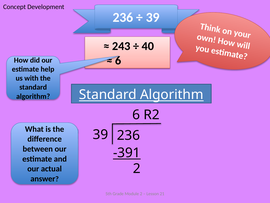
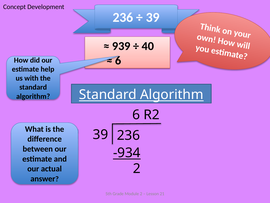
243: 243 -> 939 (121, 46)
-391: -391 -> -934 (127, 152)
